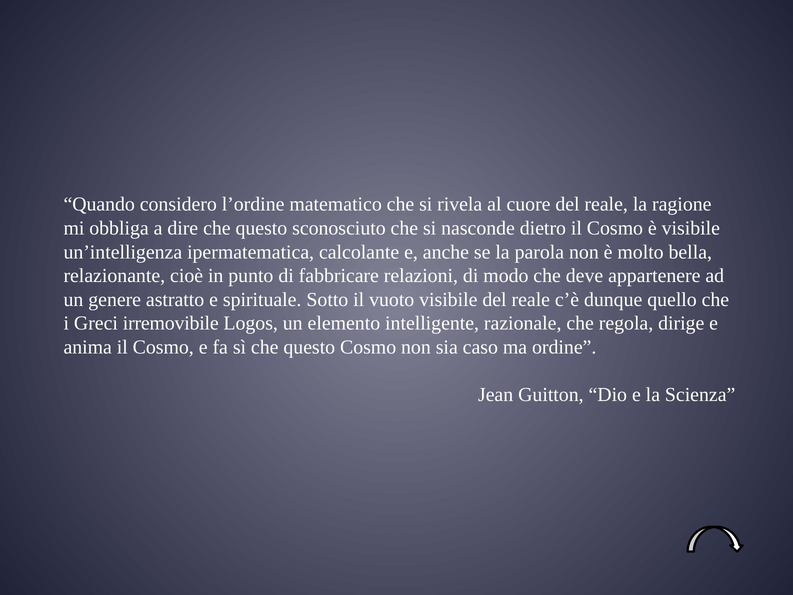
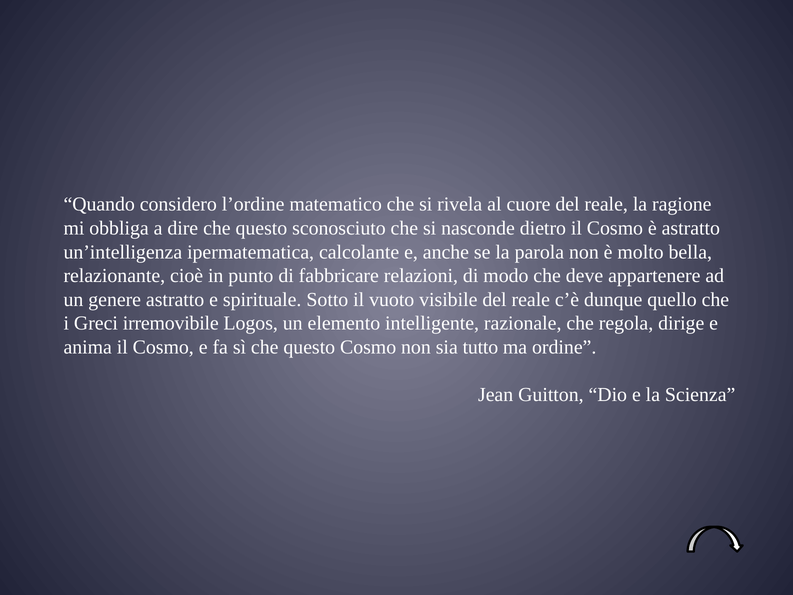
è visibile: visibile -> astratto (691, 228)
caso: caso -> tutto (480, 347)
